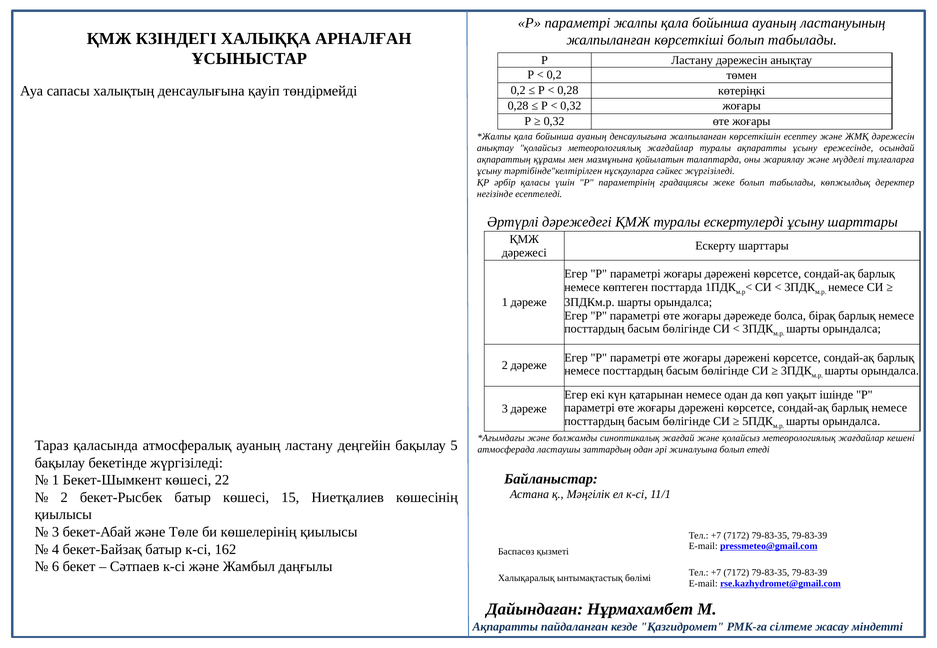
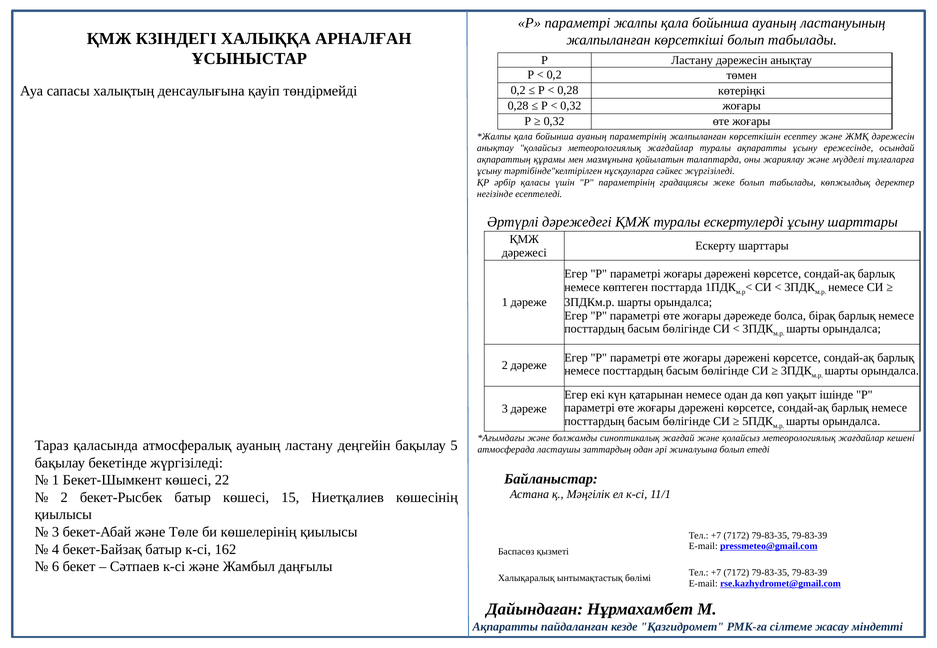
ауаның денсаулығына: денсаулығына -> параметрінің (638, 137)
